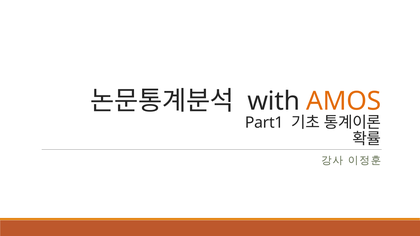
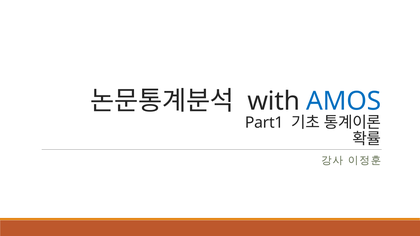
AMOS colour: orange -> blue (344, 101)
